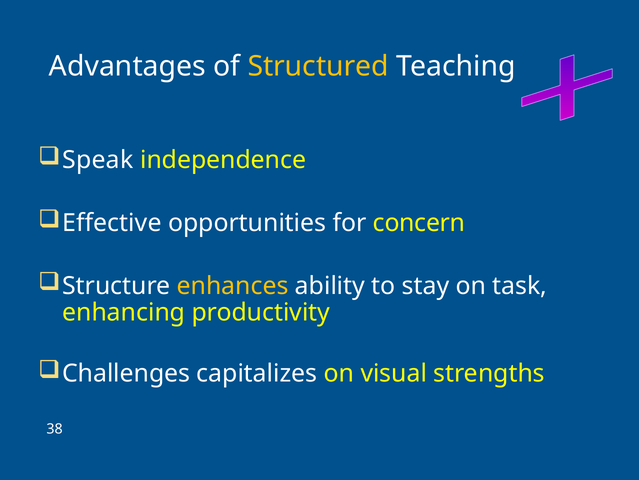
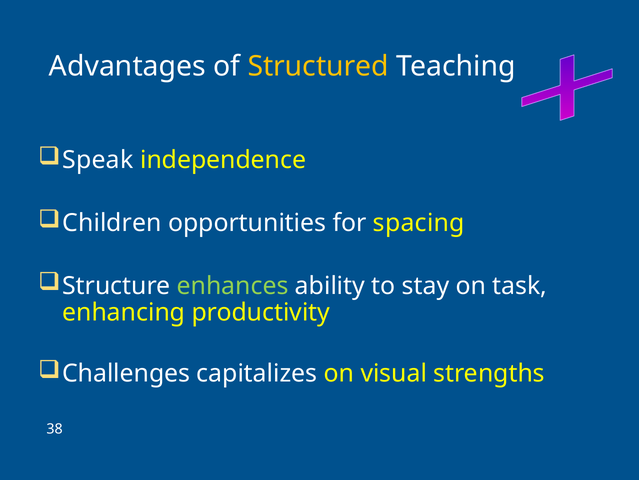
Effective: Effective -> Children (112, 223)
concern: concern -> spacing (419, 223)
enhances colour: yellow -> light green (233, 285)
